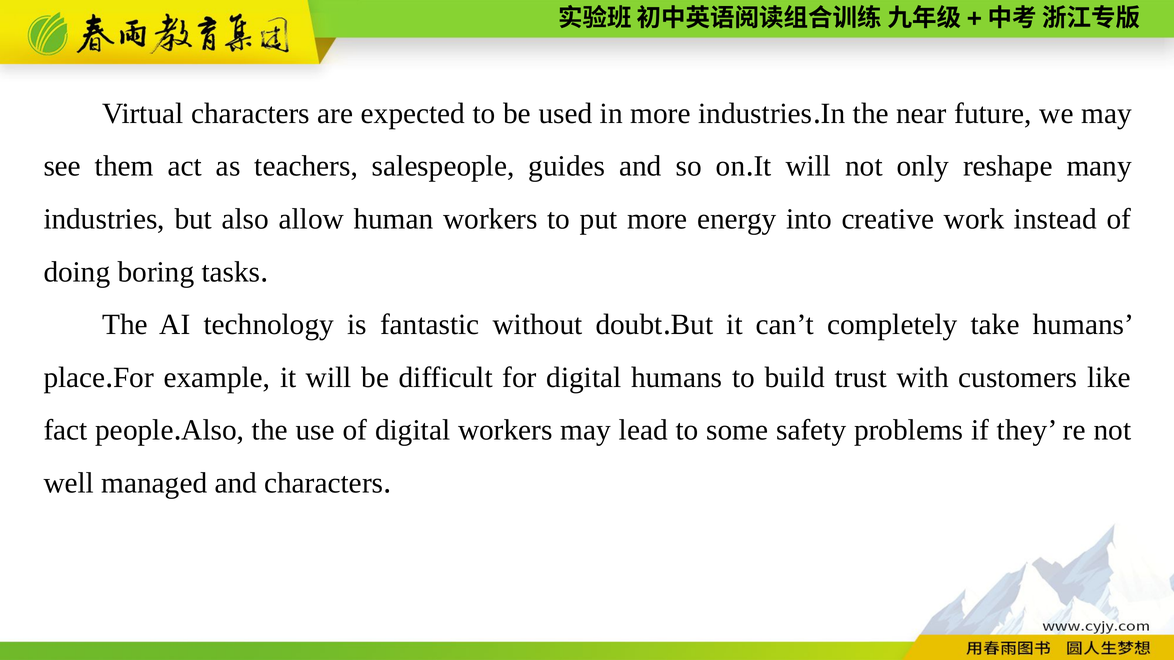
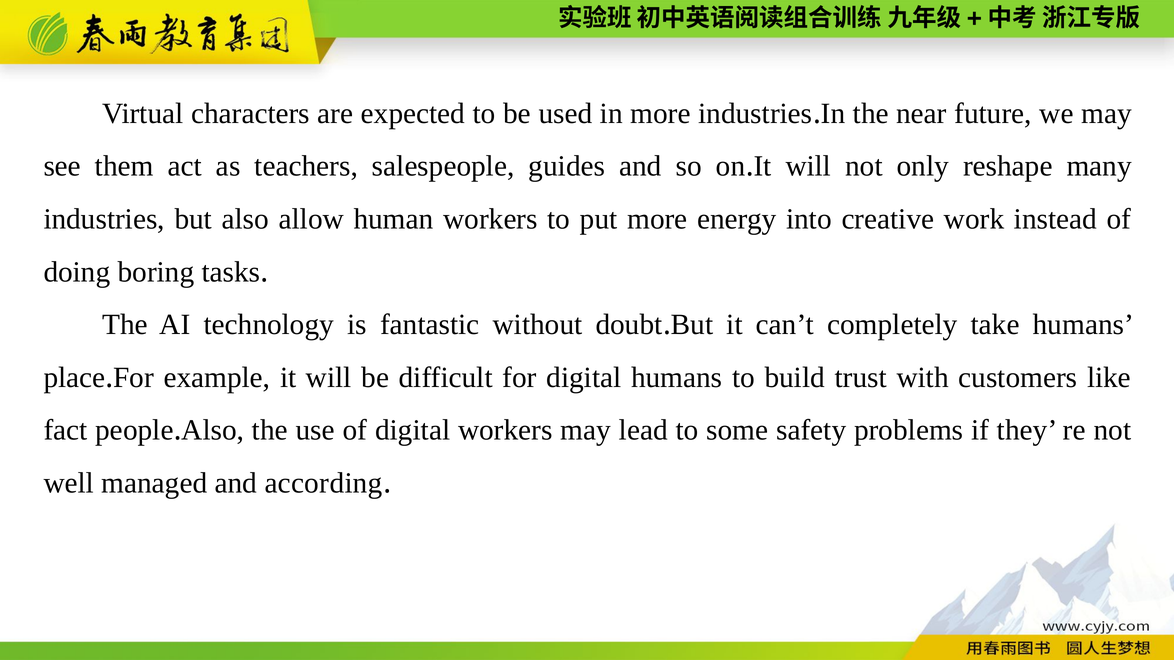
and characters: characters -> according (324, 483)
